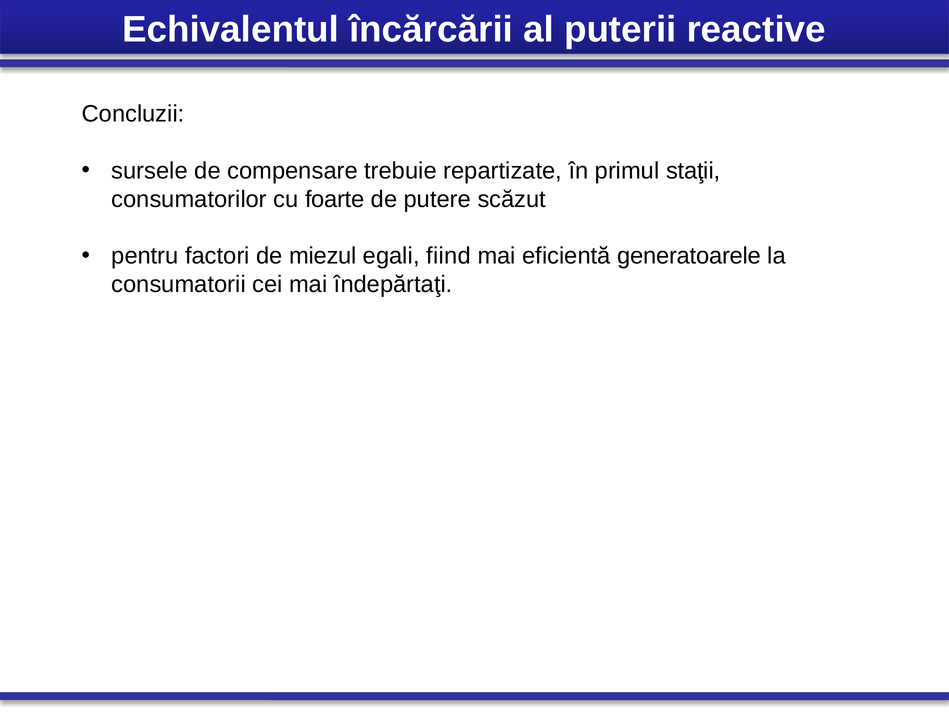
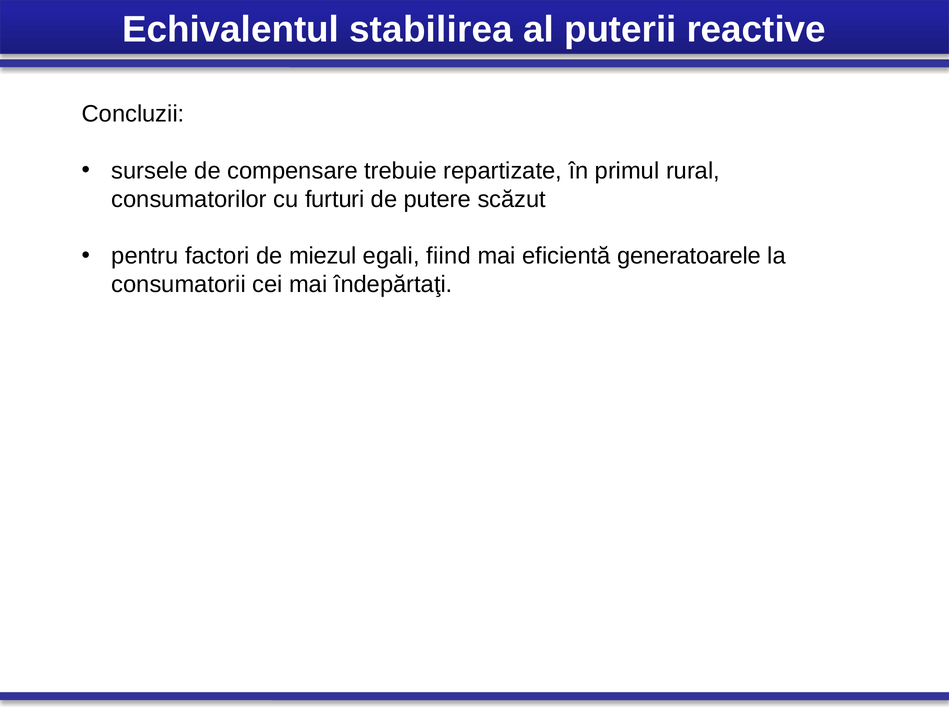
încărcării: încărcării -> stabilirea (431, 29)
staţii: staţii -> rural (693, 171)
foarte: foarte -> furturi (335, 199)
